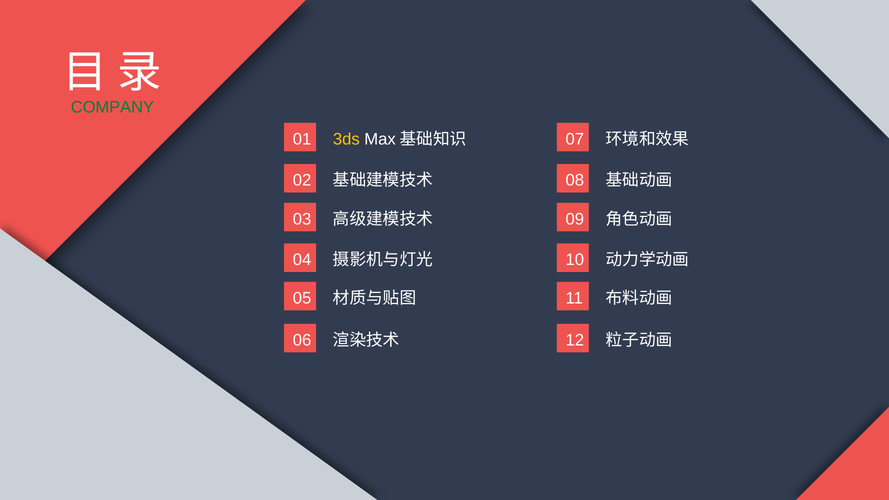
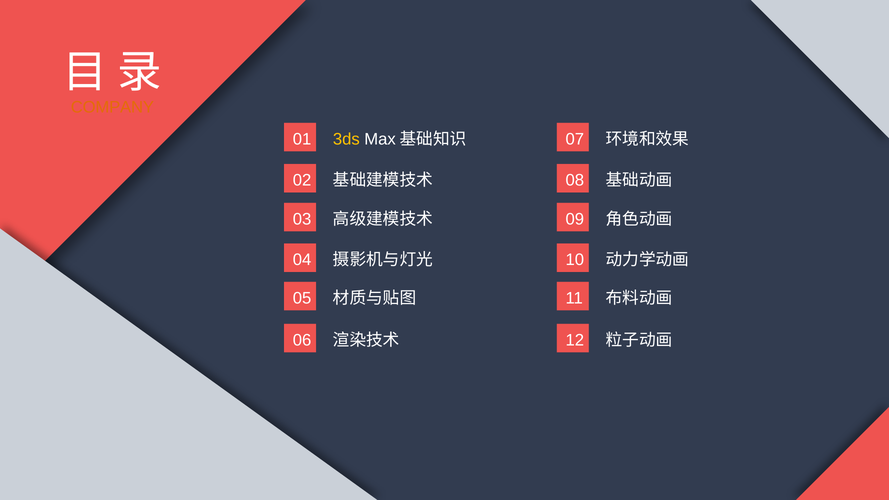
COMPANY colour: green -> orange (112, 108)
